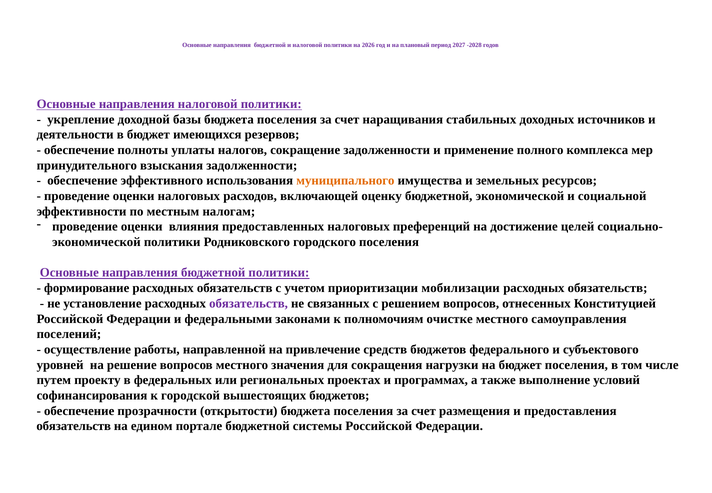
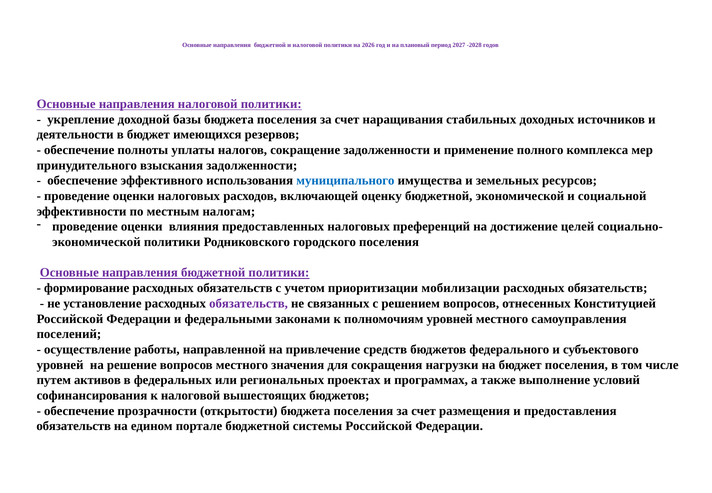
муниципального colour: orange -> blue (345, 181)
полномочиям очистке: очистке -> уровней (450, 319)
проекту: проекту -> активов (97, 380)
к городской: городской -> налоговой (191, 395)
